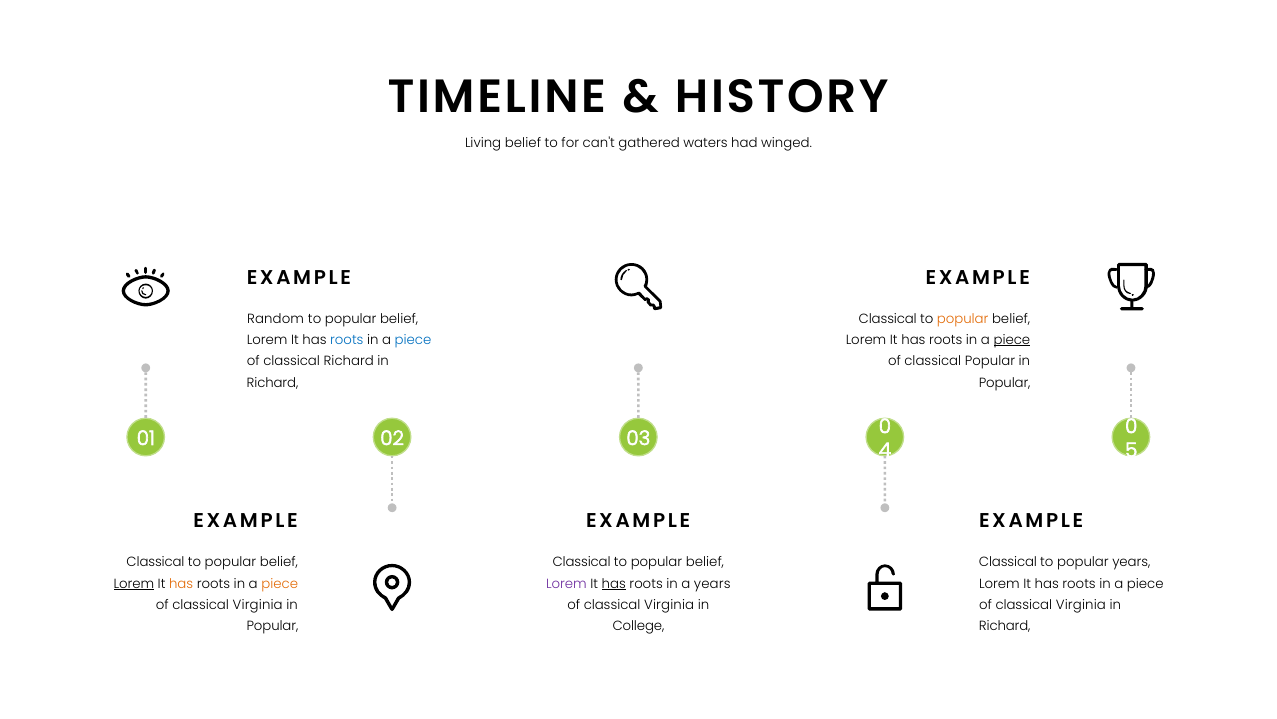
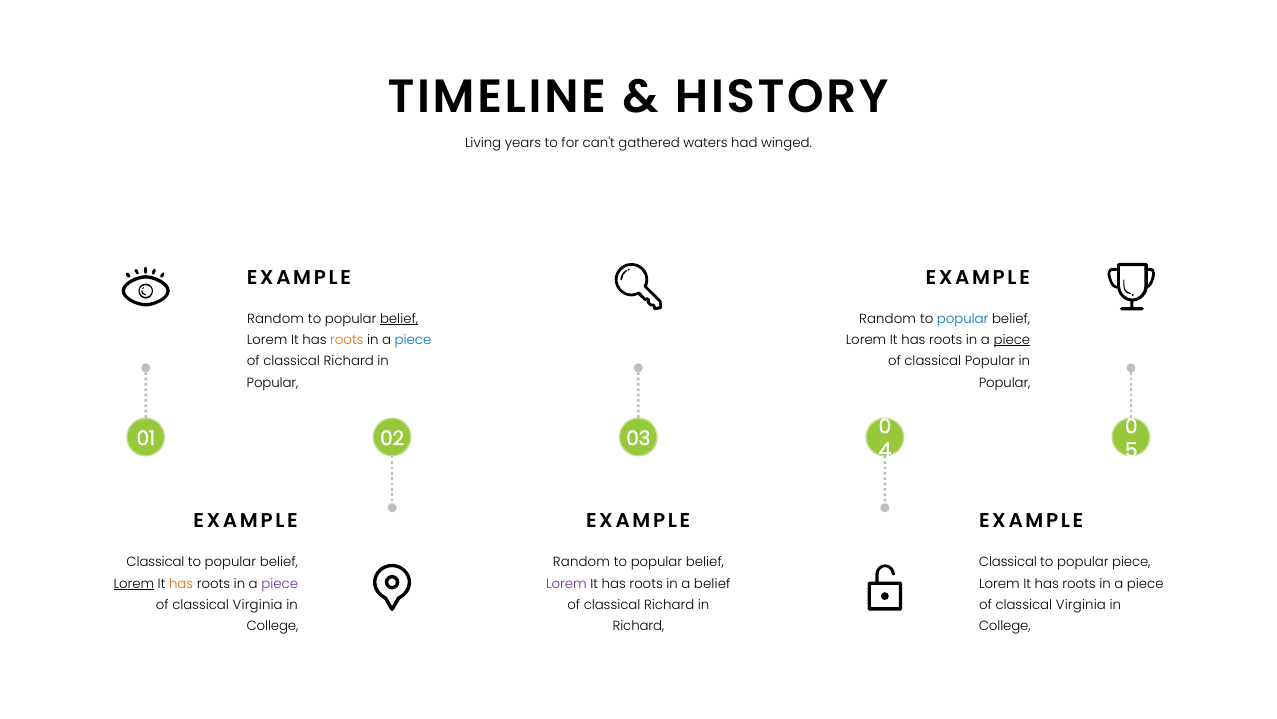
Living belief: belief -> years (523, 143)
belief underline: none -> present (399, 318)
Classical: Classical -> Random (888, 318)
popular colour: orange -> blue (963, 318)
roots colour: blue -> orange (347, 340)
Richard: Richard -> Popular (273, 382)
Classical: Classical -> Random (581, 562)
popular years: years -> piece (1131, 562)
piece colour: orange -> purple (280, 583)
has underline: present -> none (614, 583)
a years: years -> belief (712, 583)
Virginia: Virginia -> Richard (669, 605)
Popular: Popular -> College (272, 626)
College: College -> Richard (638, 626)
Richard: Richard -> College (1005, 626)
